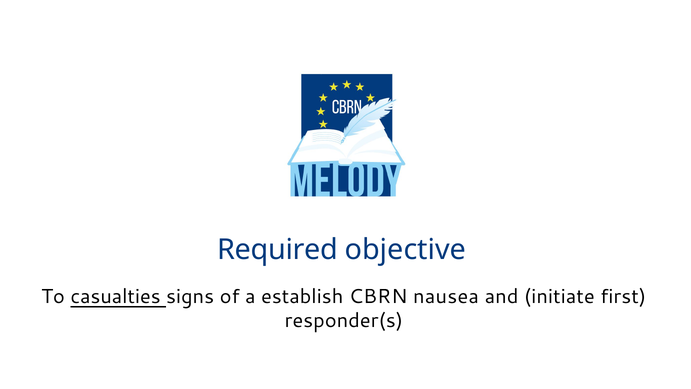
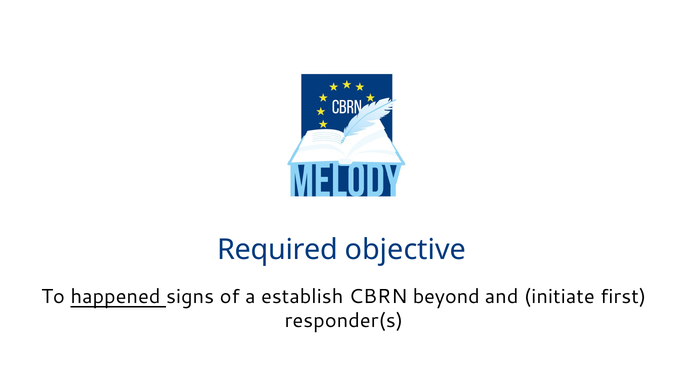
casualties: casualties -> happened (115, 296)
nausea: nausea -> beyond (446, 296)
